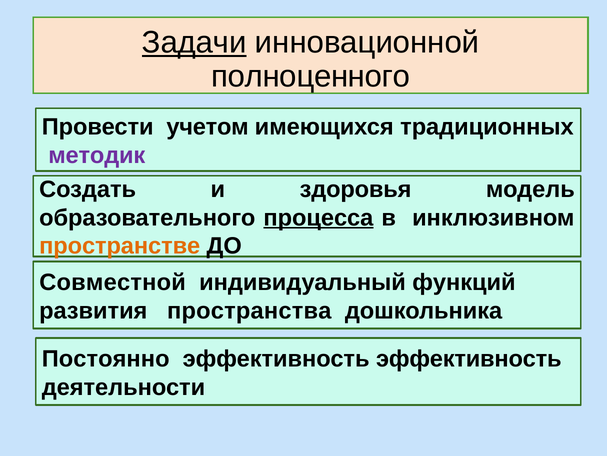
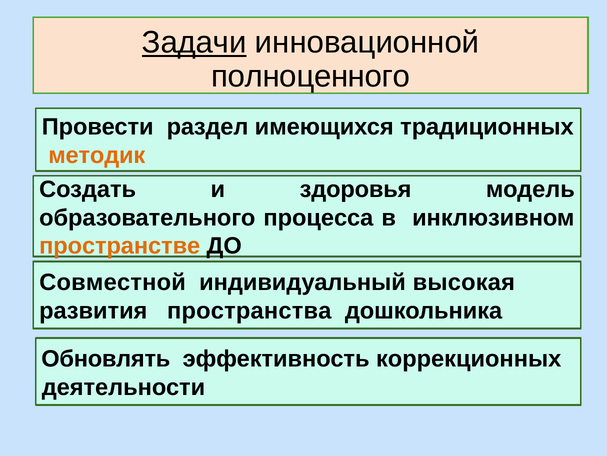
учетом: учетом -> раздел (207, 127)
методик colour: purple -> orange (97, 155)
процесса underline: present -> none (318, 217)
функций: функций -> высокая (464, 282)
Постоянно: Постоянно -> Обновлять (106, 358)
эффективность эффективность: эффективность -> коррекционных (469, 358)
